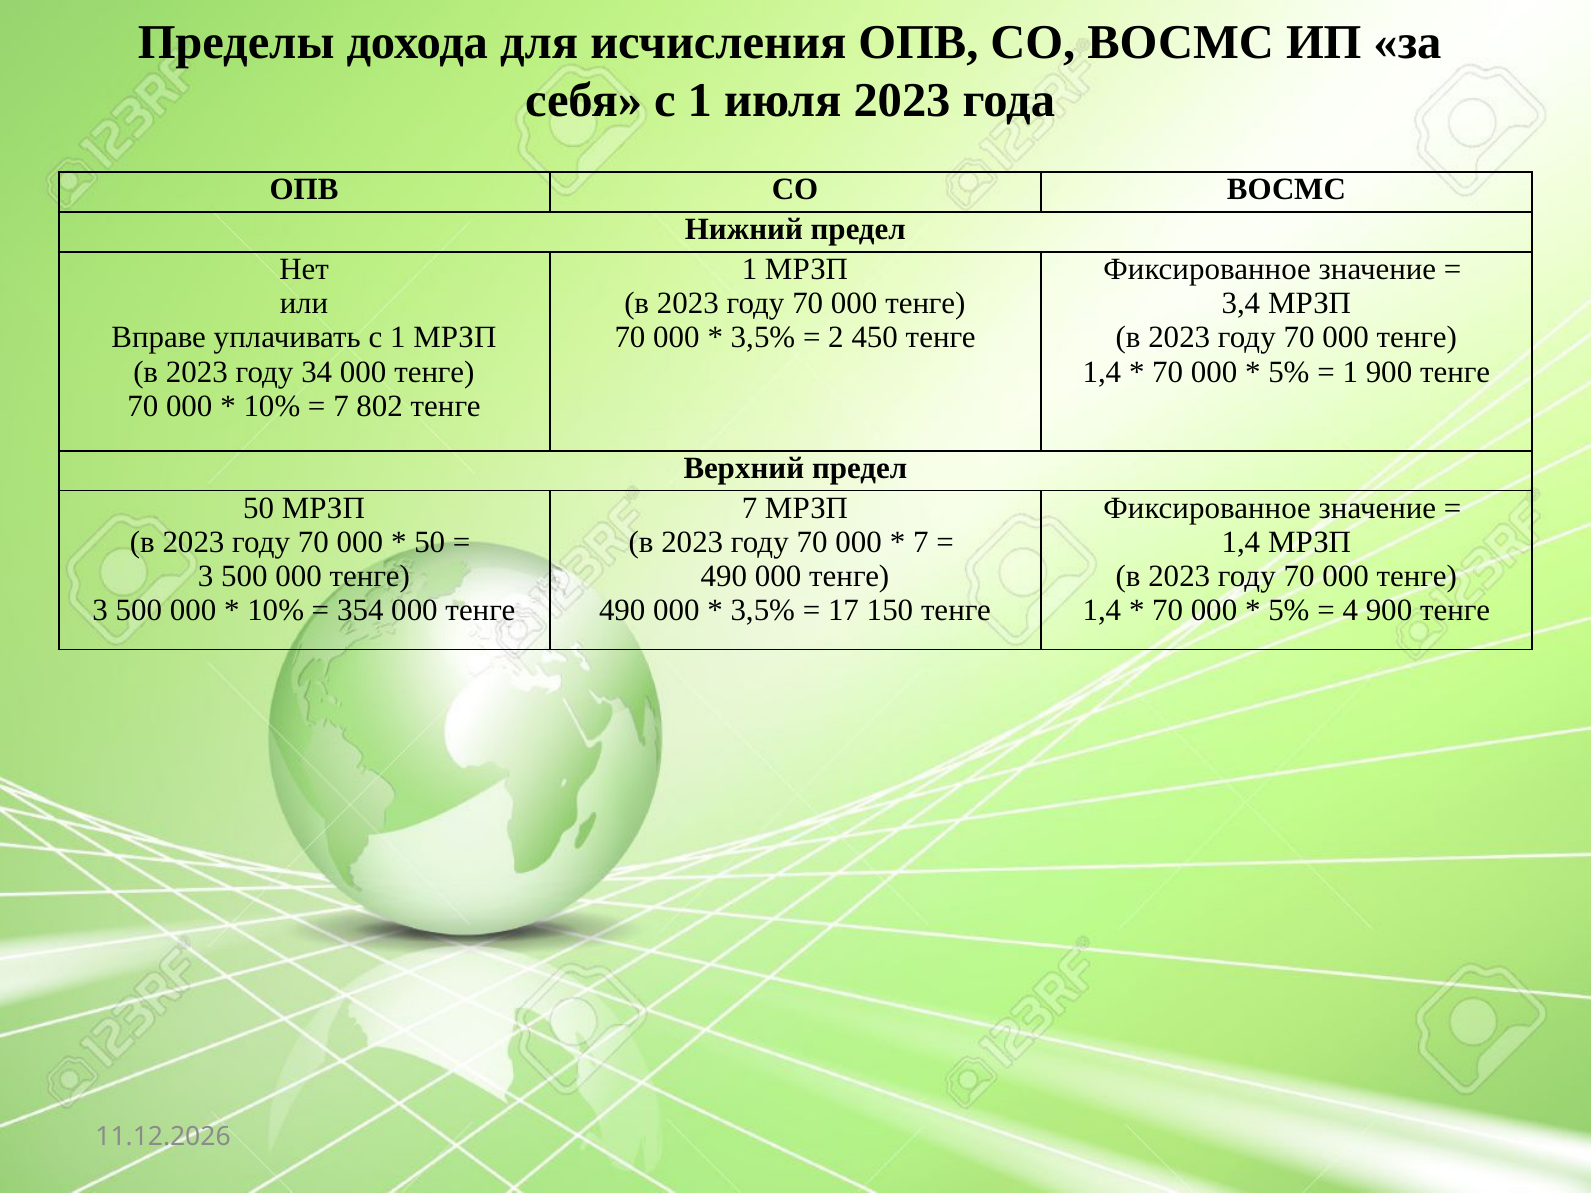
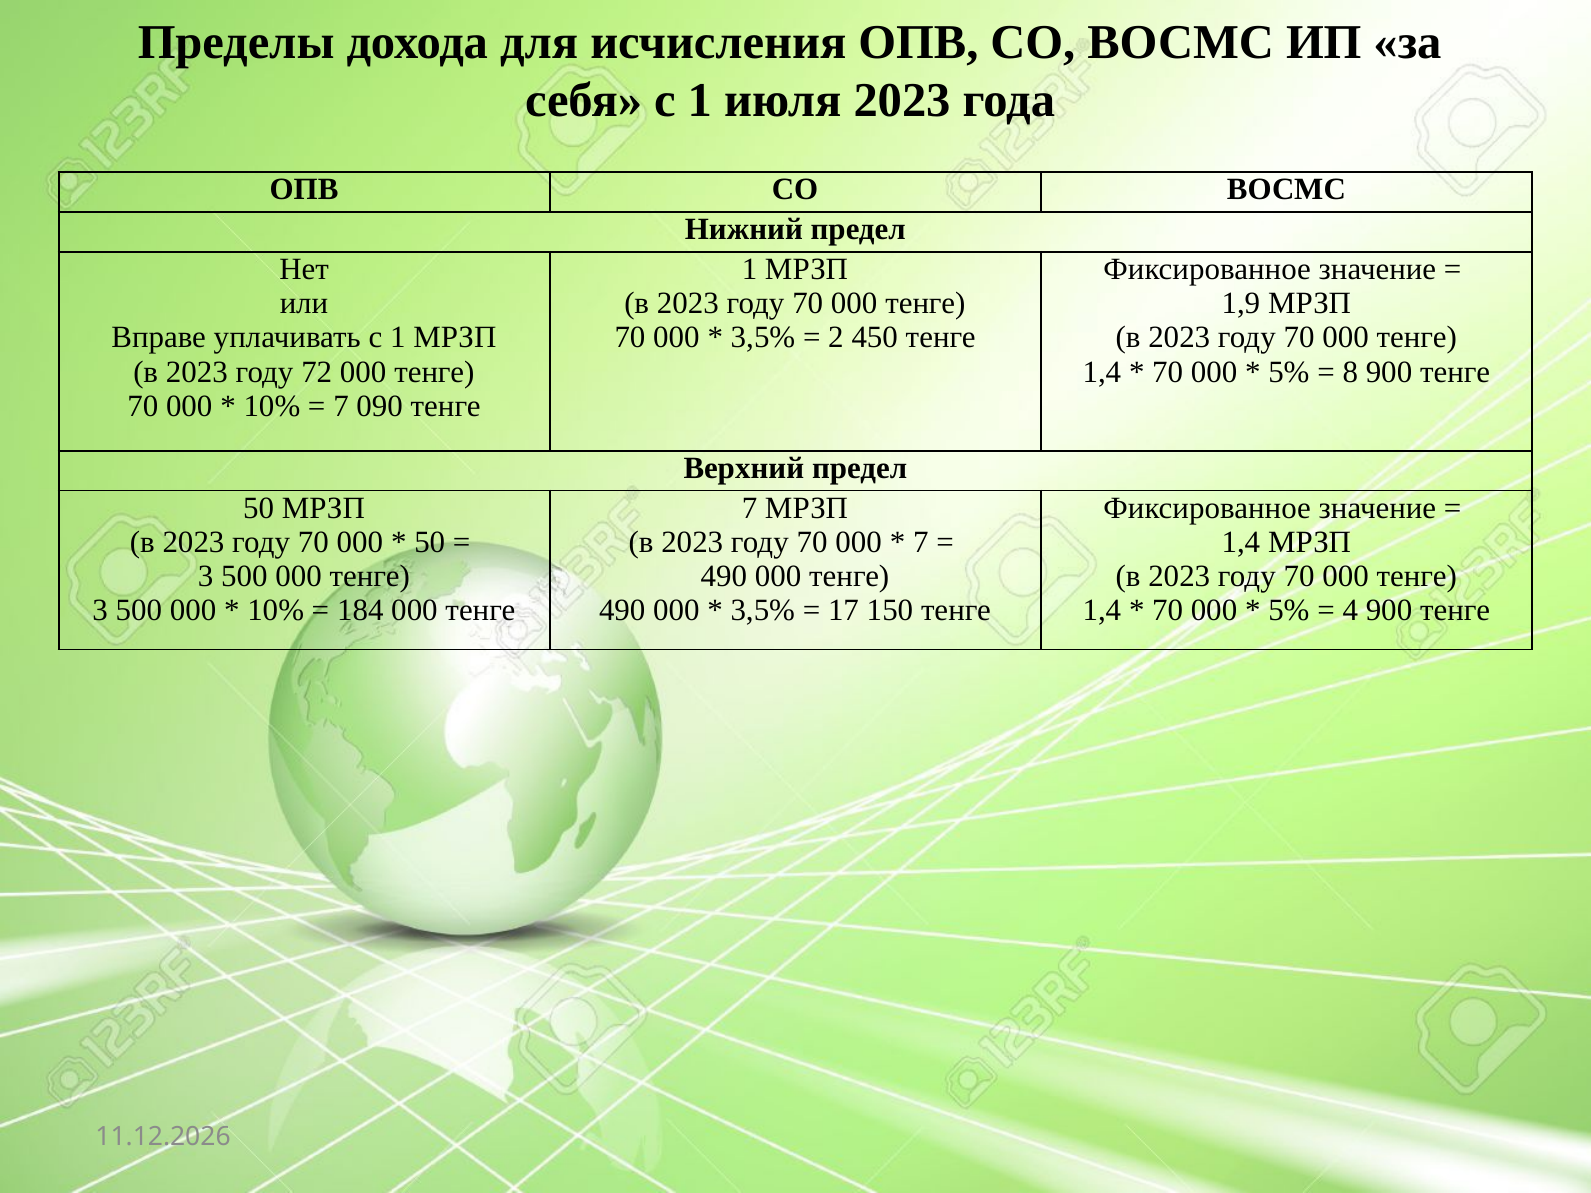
3,4: 3,4 -> 1,9 (1241, 303)
34: 34 -> 72 (317, 372)
1: 1 -> 8 (1350, 372)
802: 802 -> 090 (380, 406)
354: 354 -> 184 (360, 611)
